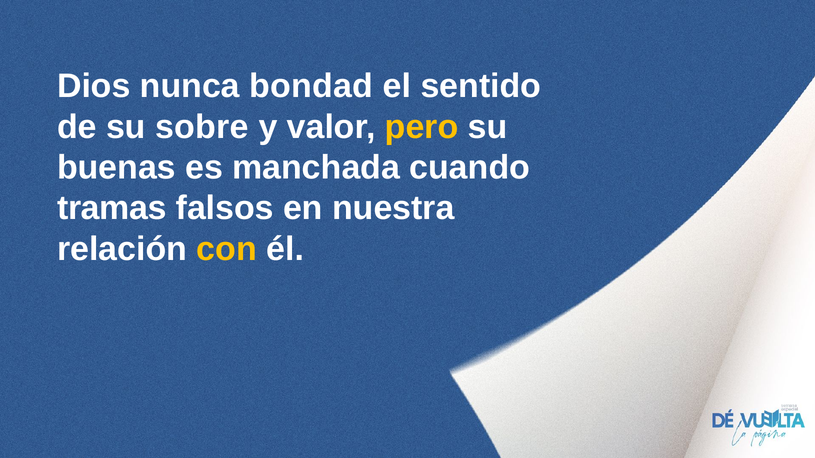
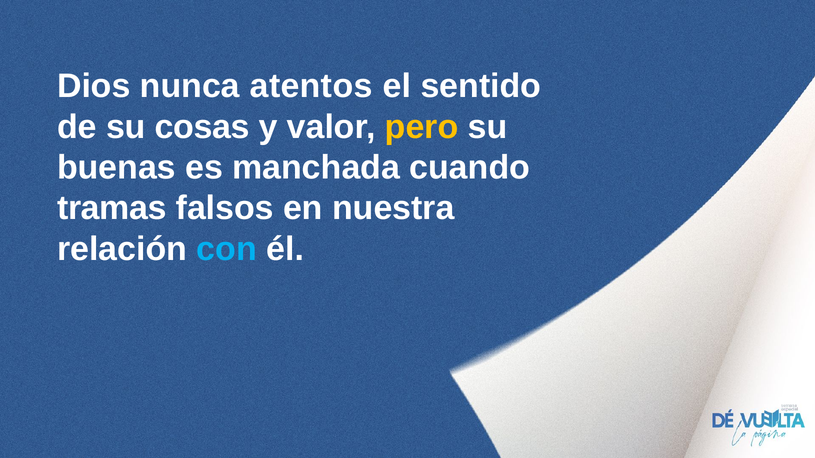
bondad: bondad -> atentos (311, 86)
sobre: sobre -> cosas (202, 127)
con colour: yellow -> light blue (227, 249)
